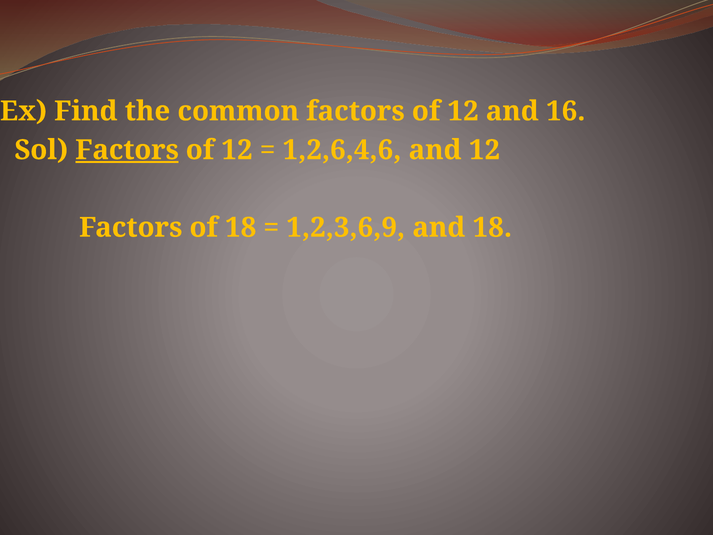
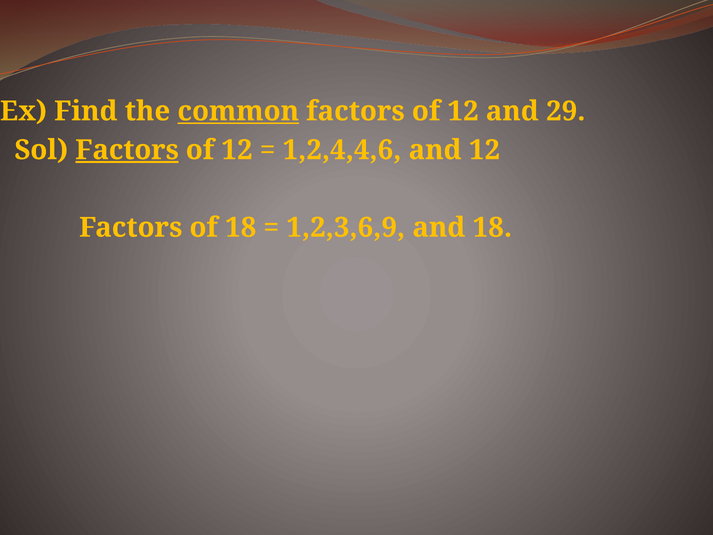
common underline: none -> present (238, 111)
16: 16 -> 29 (566, 111)
1,2,6,4,6: 1,2,6,4,6 -> 1,2,4,4,6 (342, 150)
